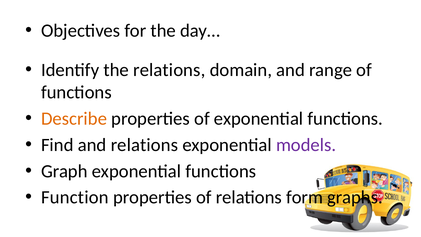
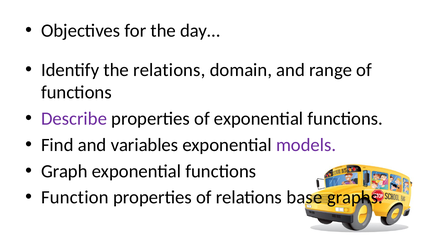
Describe colour: orange -> purple (74, 119)
and relations: relations -> variables (144, 145)
form: form -> base (304, 197)
